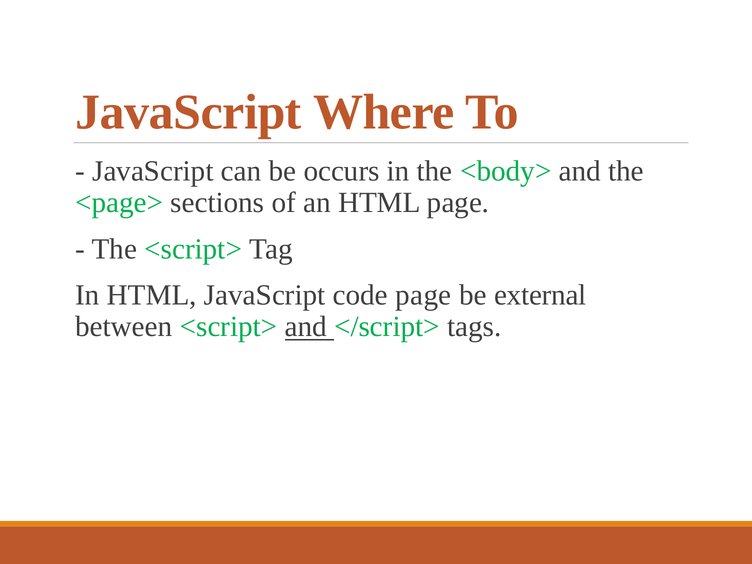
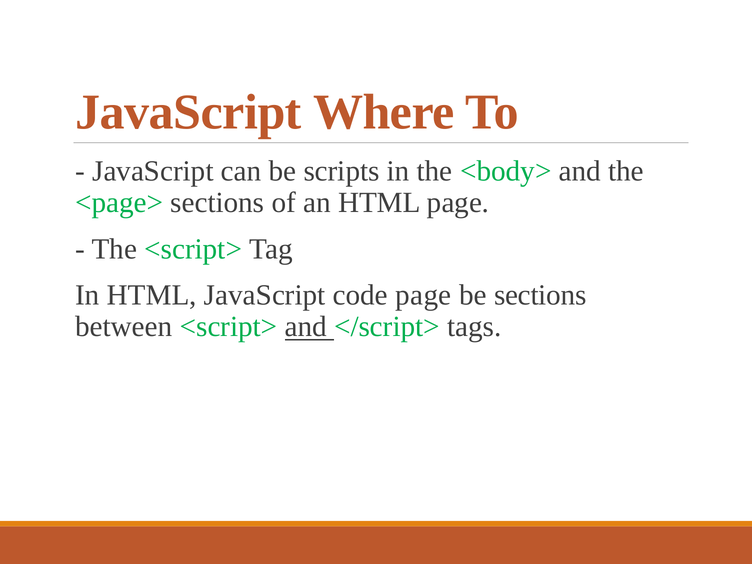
occurs: occurs -> scripts (342, 171)
be external: external -> sections (540, 295)
